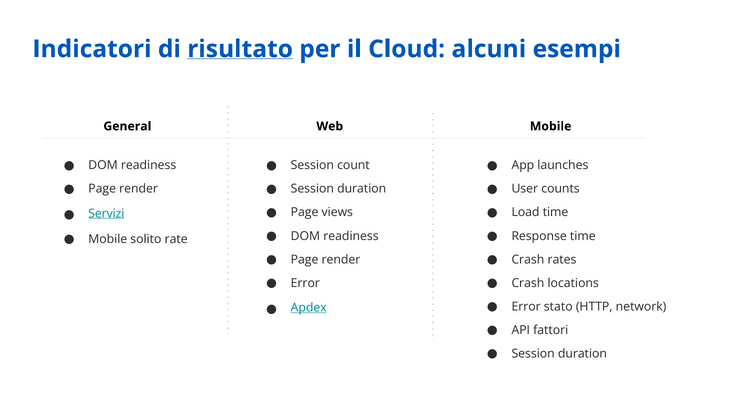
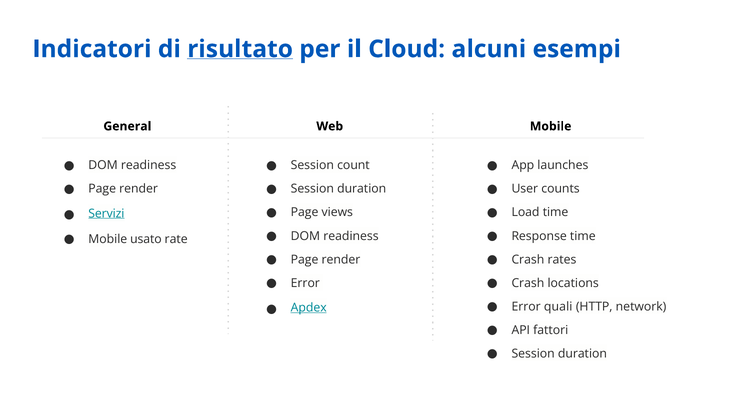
solito: solito -> usato (146, 239)
stato: stato -> quali (558, 307)
